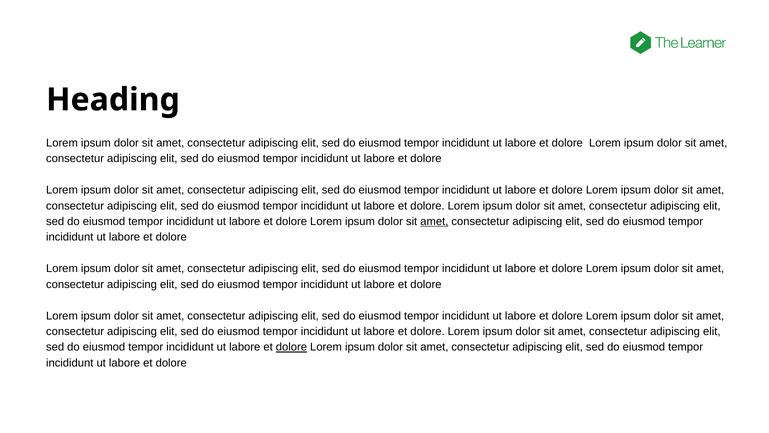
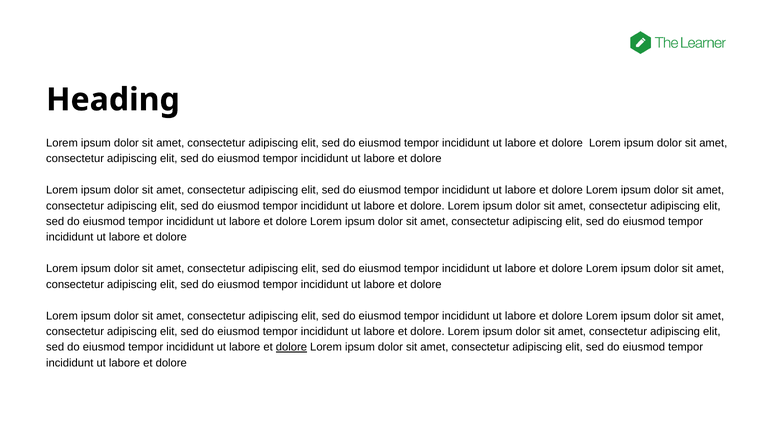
amet underline: present -> none (434, 221)
